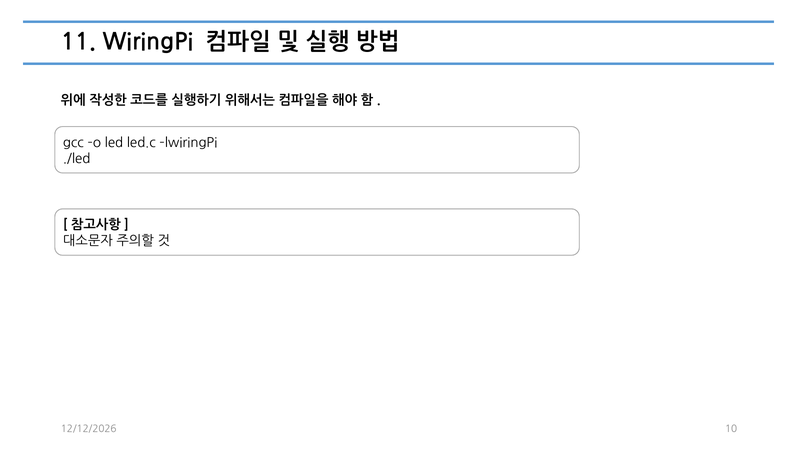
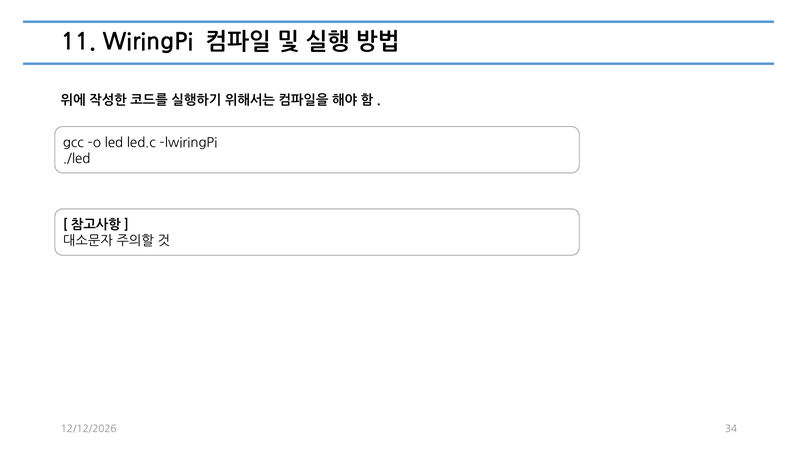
10: 10 -> 34 (731, 429)
